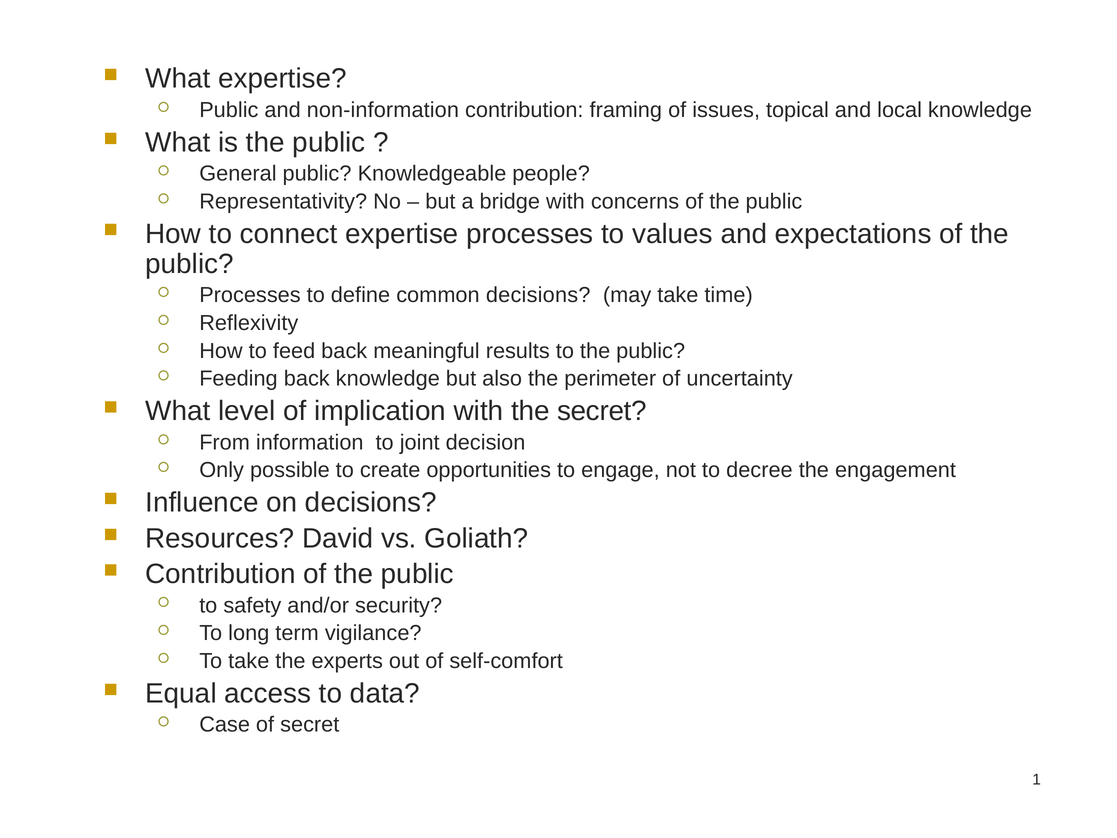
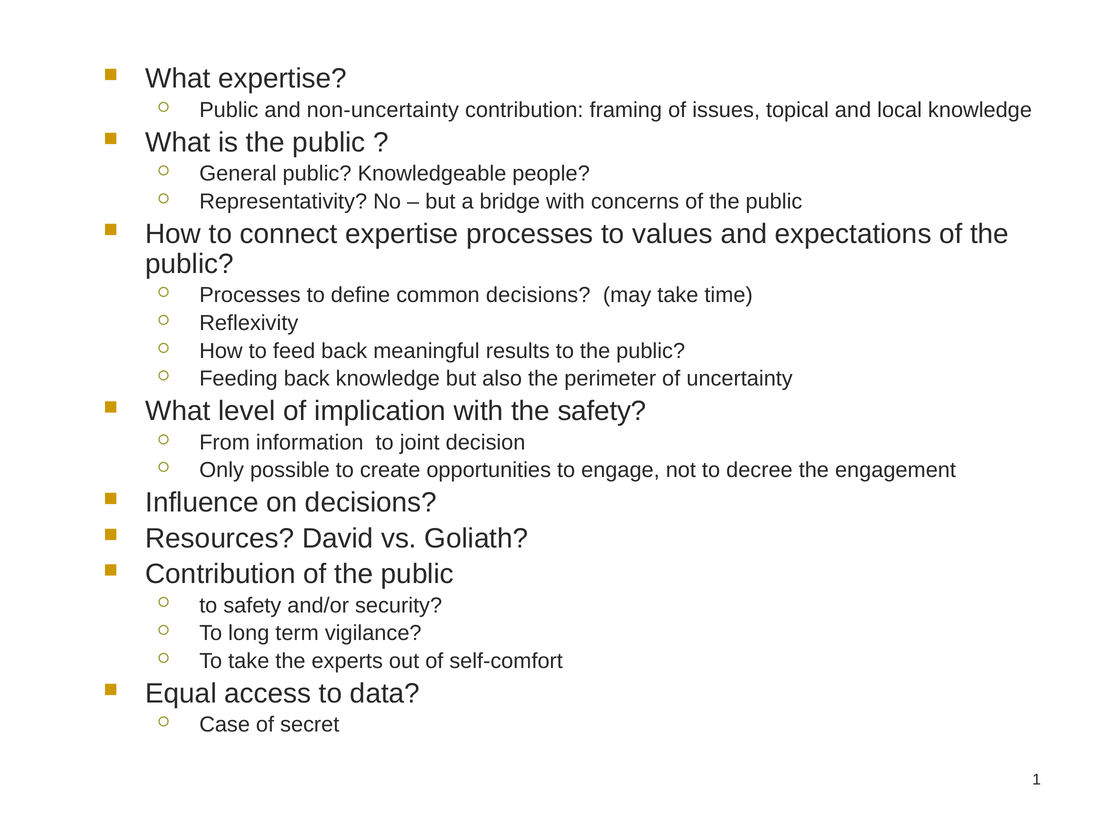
non-information: non-information -> non-uncertainty (383, 110)
the secret: secret -> safety (602, 411)
